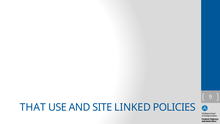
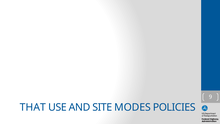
LINKED: LINKED -> MODES (133, 107)
